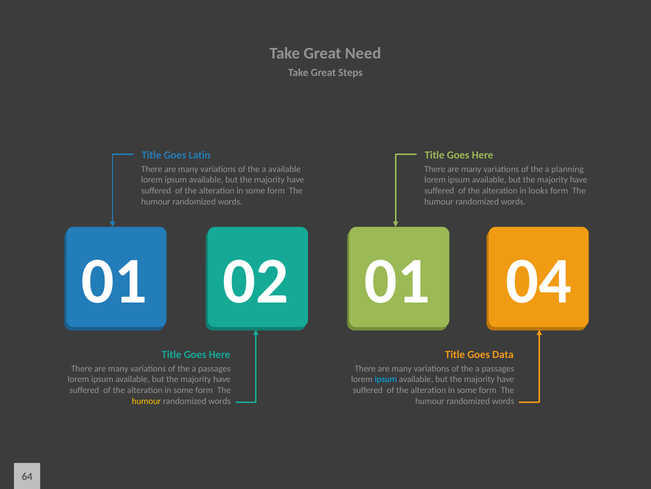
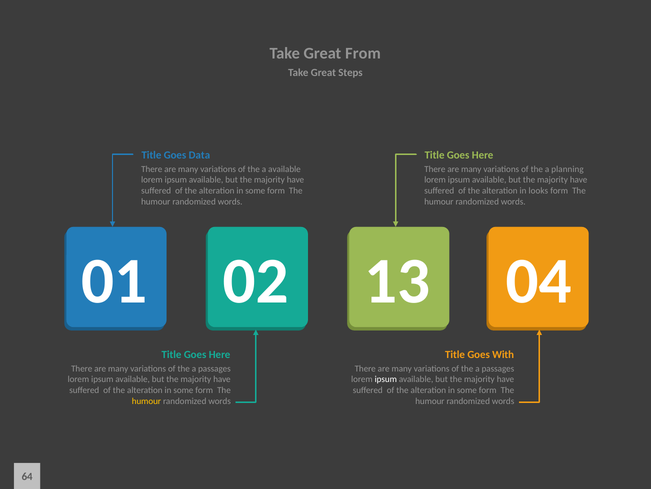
Need: Need -> From (363, 53)
Latin: Latin -> Data (199, 155)
02 01: 01 -> 13 (397, 281)
Data: Data -> With (503, 354)
ipsum colour: light blue -> white (386, 379)
